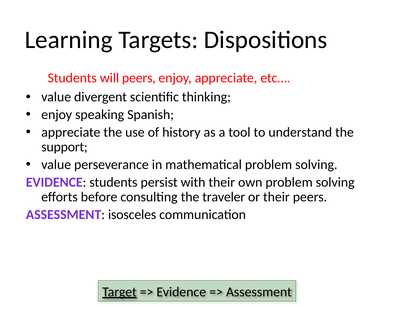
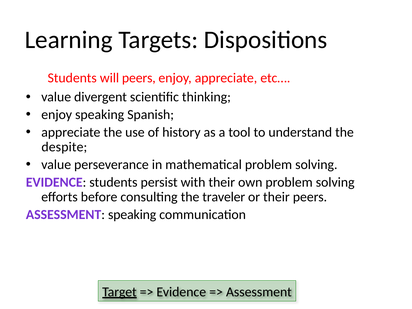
support: support -> despite (64, 147)
ASSESSMENT isosceles: isosceles -> speaking (132, 215)
